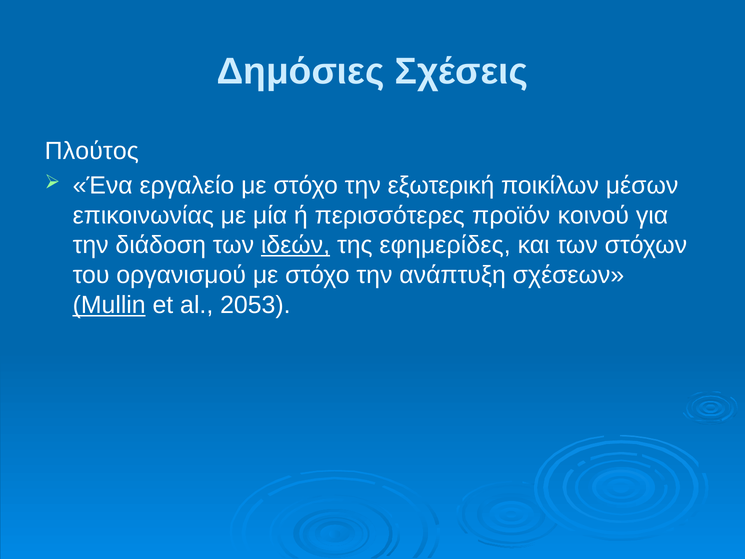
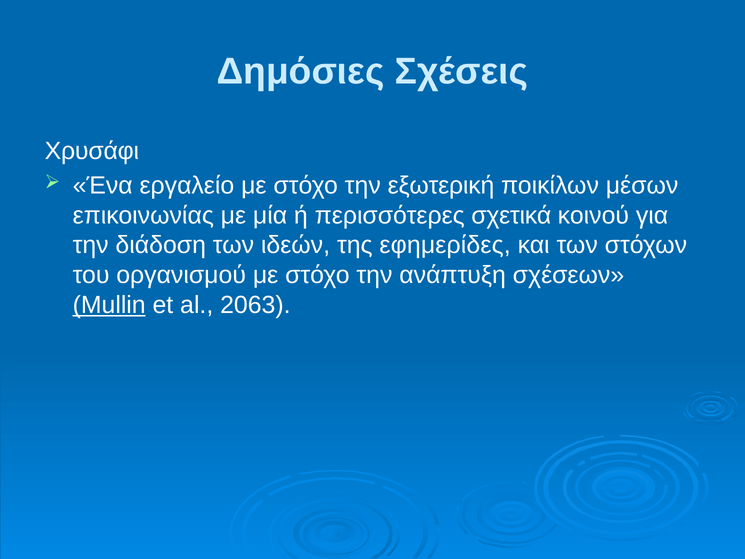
Πλούτος: Πλούτος -> Χρυσάφι (92, 151)
προϊόν: προϊόν -> σχετικά (511, 215)
ιδεών underline: present -> none (295, 245)
2053: 2053 -> 2063 (255, 305)
